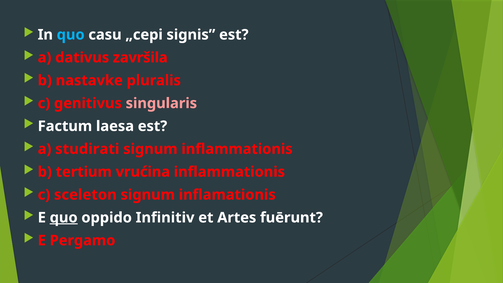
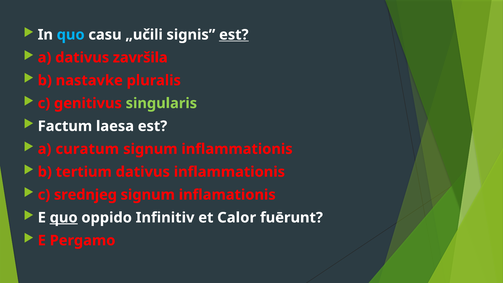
„cepi: „cepi -> „učili (144, 35)
est underline: none -> present (234, 35)
singularis colour: pink -> light green (161, 103)
studirati: studirati -> curatum (87, 149)
tertium vrućina: vrućina -> dativus (143, 172)
sceleton: sceleton -> srednjeg (85, 195)
Artes: Artes -> Calor (237, 218)
